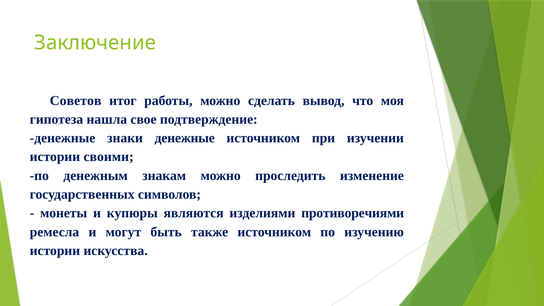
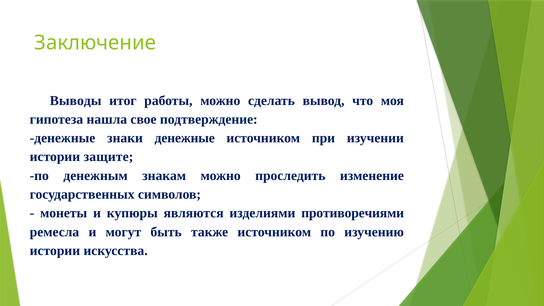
Советов: Советов -> Выводы (76, 101)
своими: своими -> защите (109, 157)
